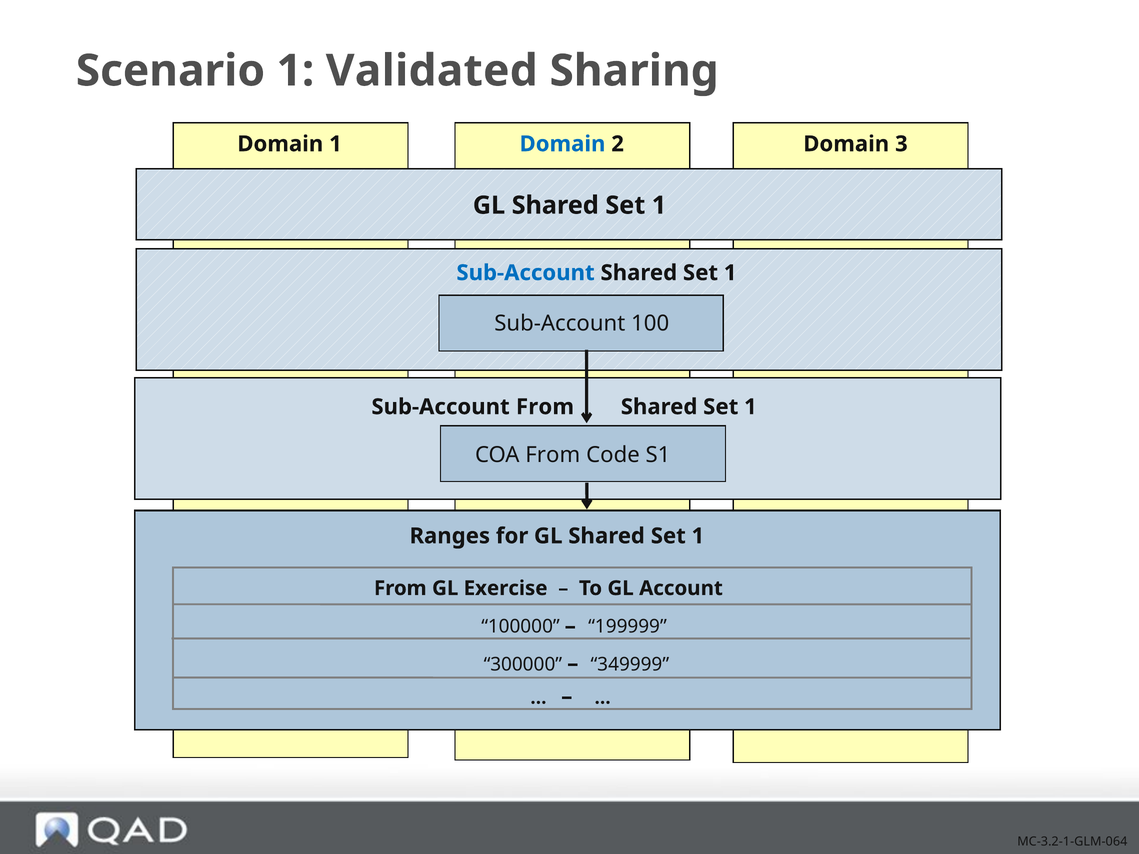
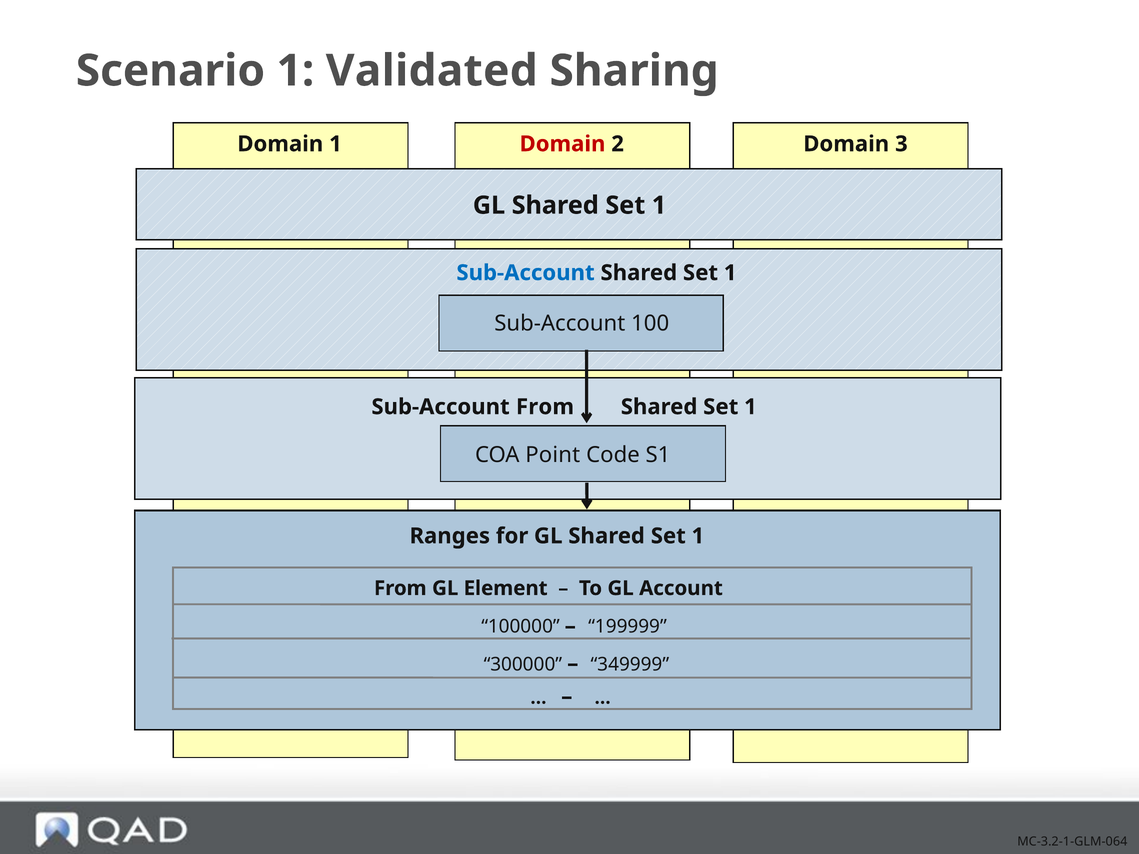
Domain colour: blue -> red (562, 144)
COA From: From -> Point (553, 455)
Exercise: Exercise -> Element (506, 588)
